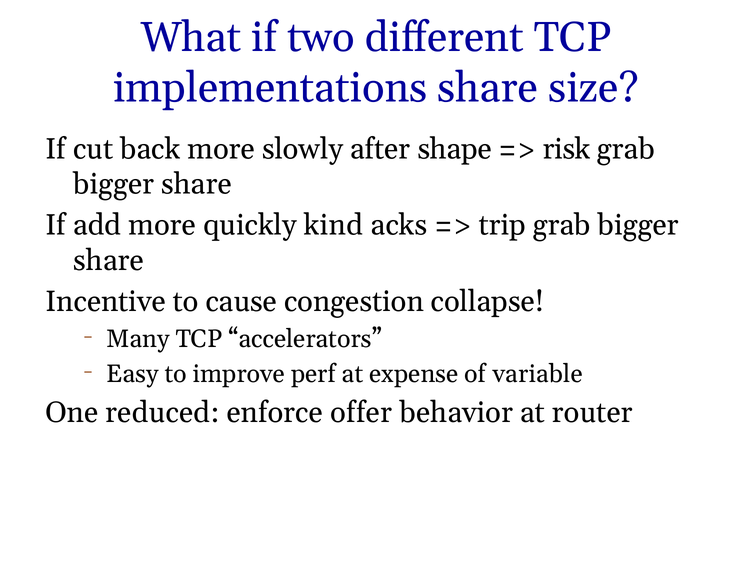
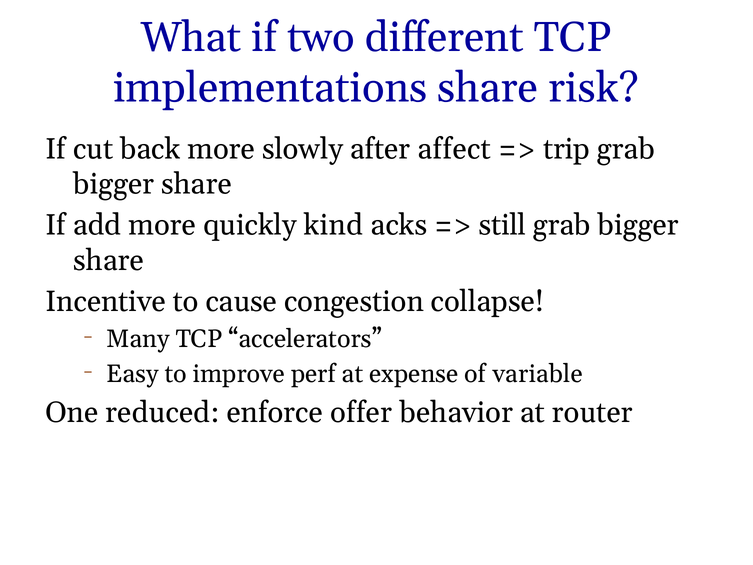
size: size -> risk (593, 88)
shape: shape -> affect (454, 149)
risk: risk -> trip (567, 149)
trip: trip -> still (503, 225)
